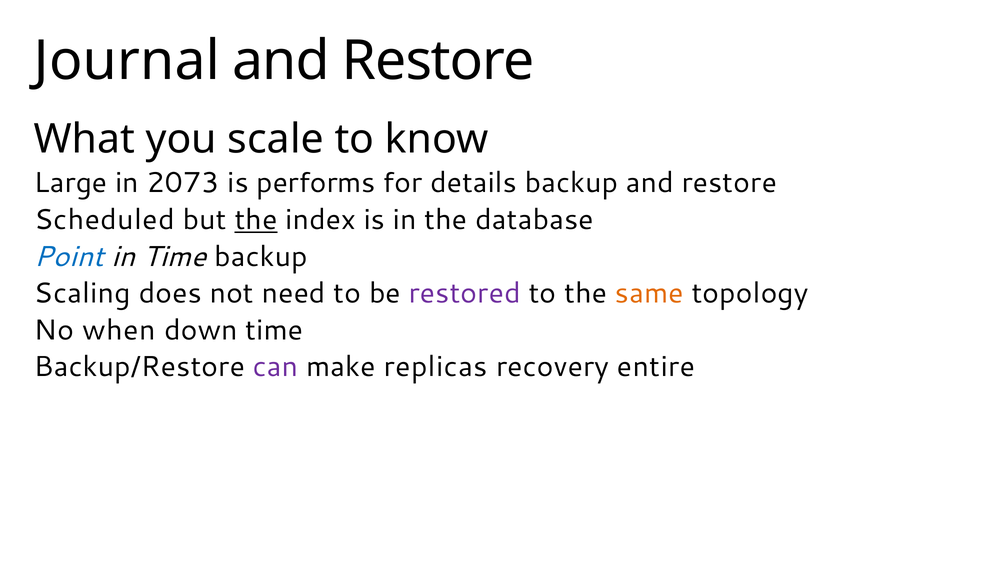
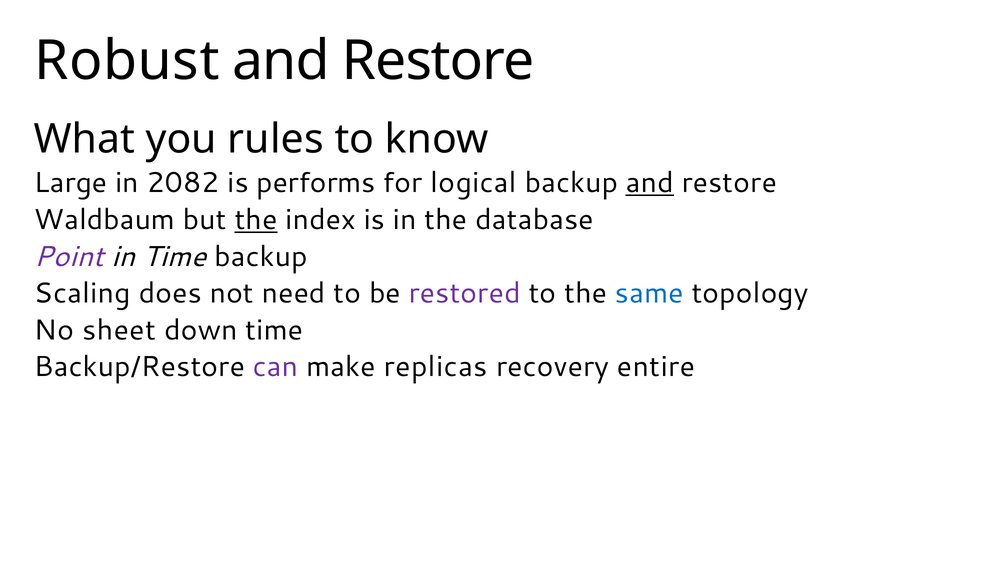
Journal: Journal -> Robust (127, 61)
scale: scale -> rules (276, 139)
2073: 2073 -> 2082 (183, 183)
details: details -> logical (474, 183)
and underline: none -> present (650, 183)
Scheduled: Scheduled -> Waldbaum (105, 220)
Point colour: blue -> purple (69, 256)
same colour: orange -> blue (649, 293)
when: when -> sheet (119, 330)
